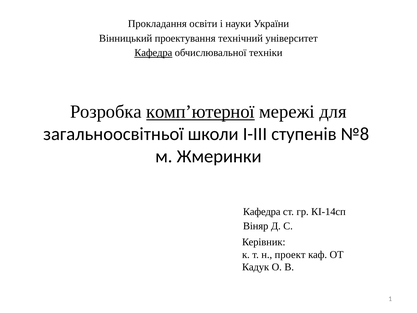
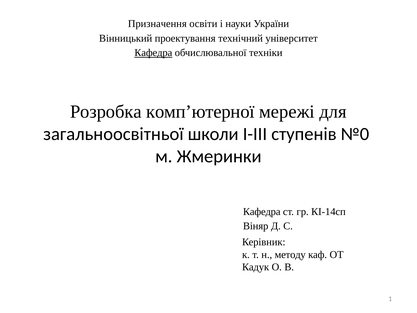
Прокладання: Прокладання -> Призначення (157, 24)
комп’ютерної underline: present -> none (200, 112)
№8: №8 -> №0 (355, 134)
проект: проект -> методу (290, 254)
